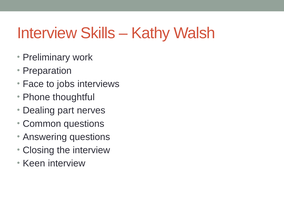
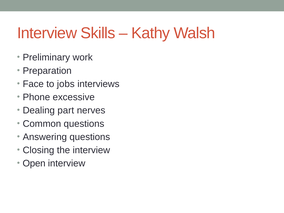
thoughtful: thoughtful -> excessive (74, 97)
Keen: Keen -> Open (34, 163)
